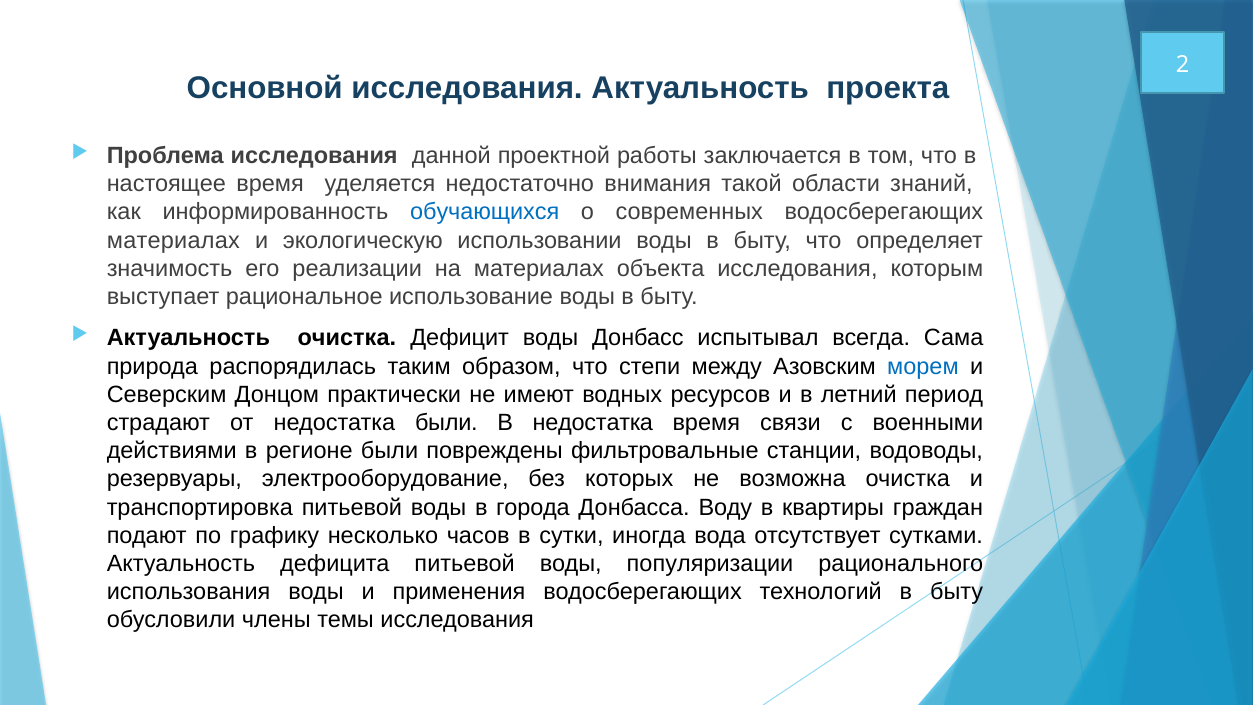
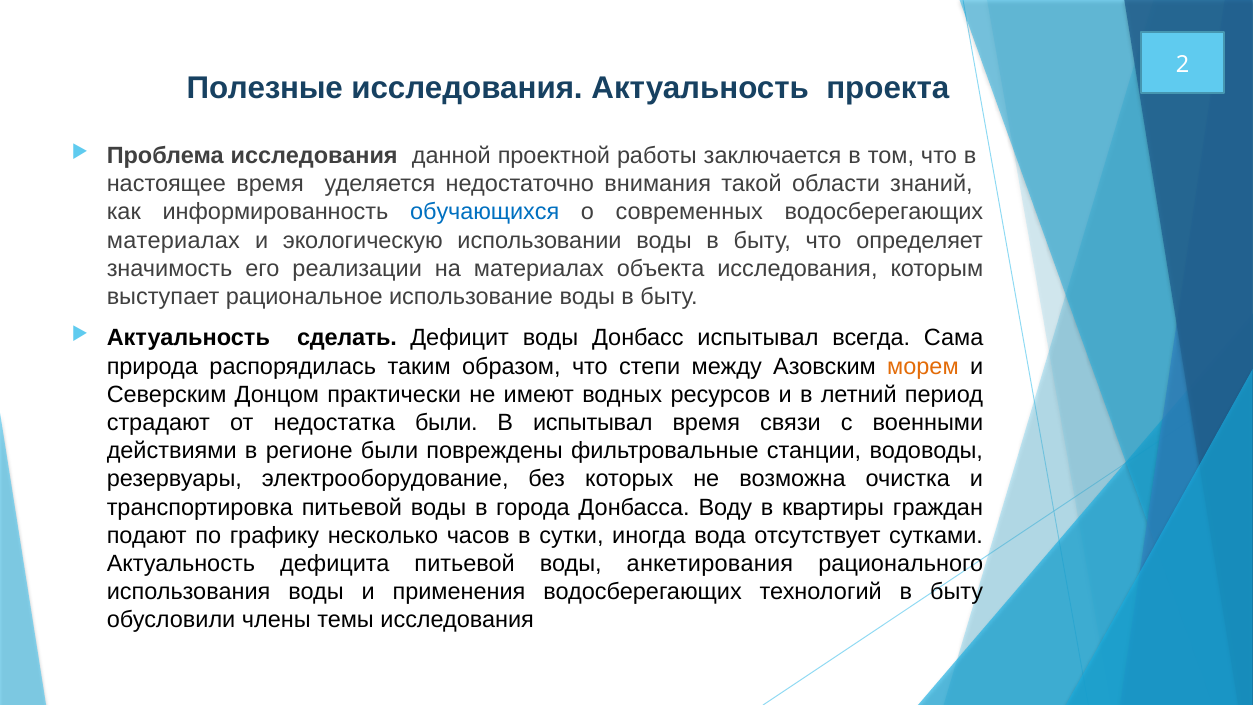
Основной: Основной -> Полезные (265, 89)
Актуальность очистка: очистка -> сделать (347, 338)
морем colour: blue -> orange (923, 366)
В недостатка: недостатка -> испытывал (593, 423)
популяризации: популяризации -> анкетирования (710, 564)
